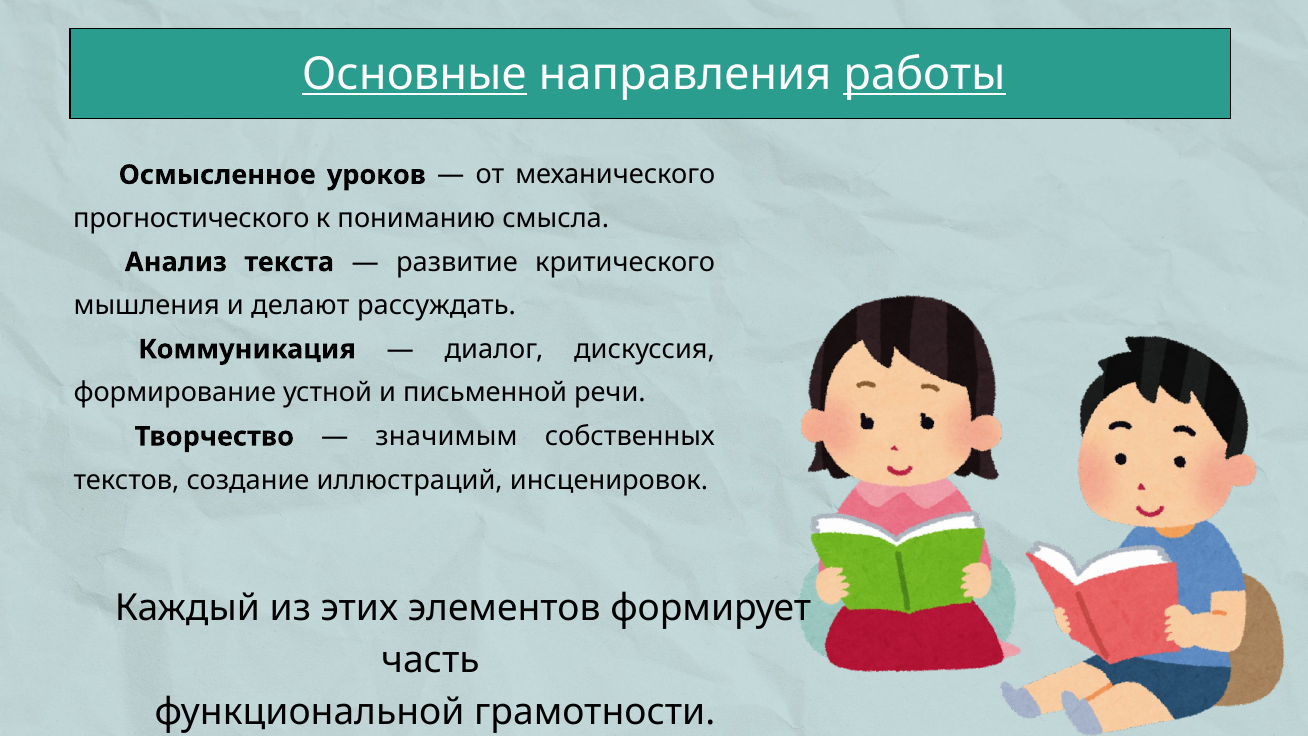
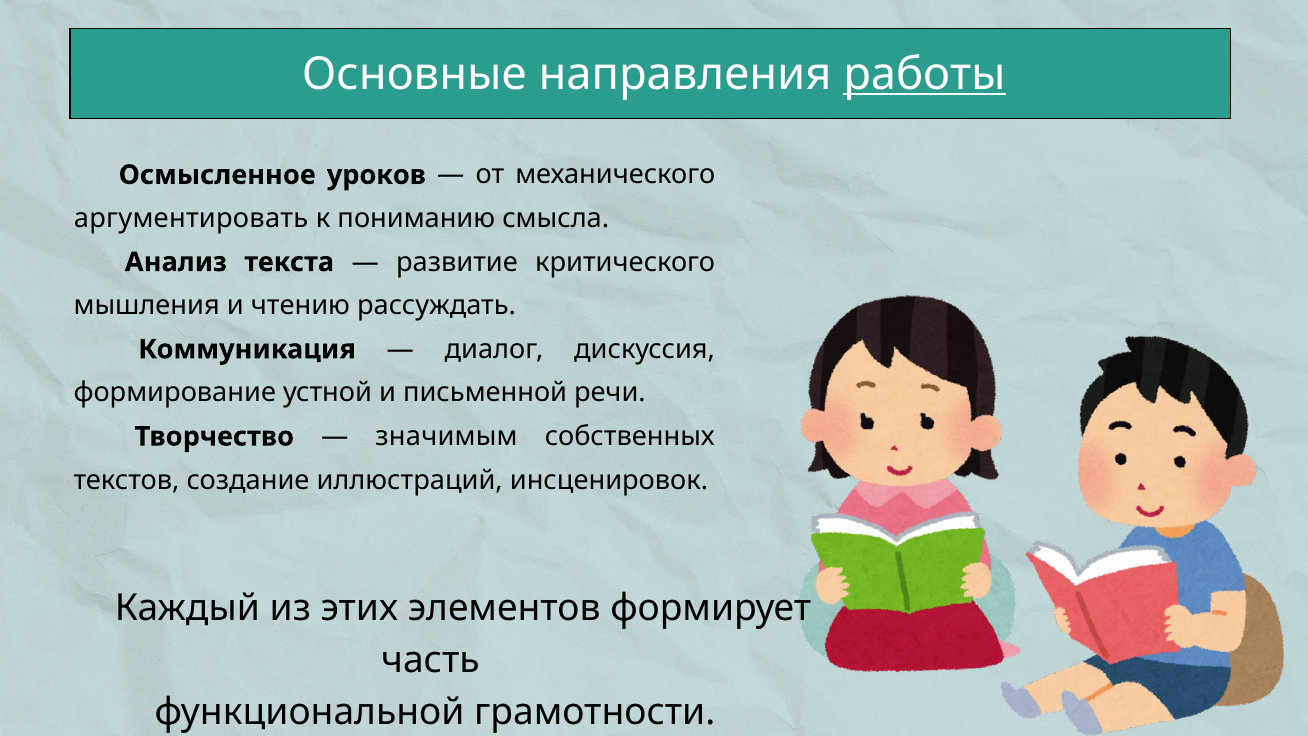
Основные underline: present -> none (414, 74)
прогностического: прогностического -> аргументировать (191, 218)
делают: делают -> чтению (300, 306)
